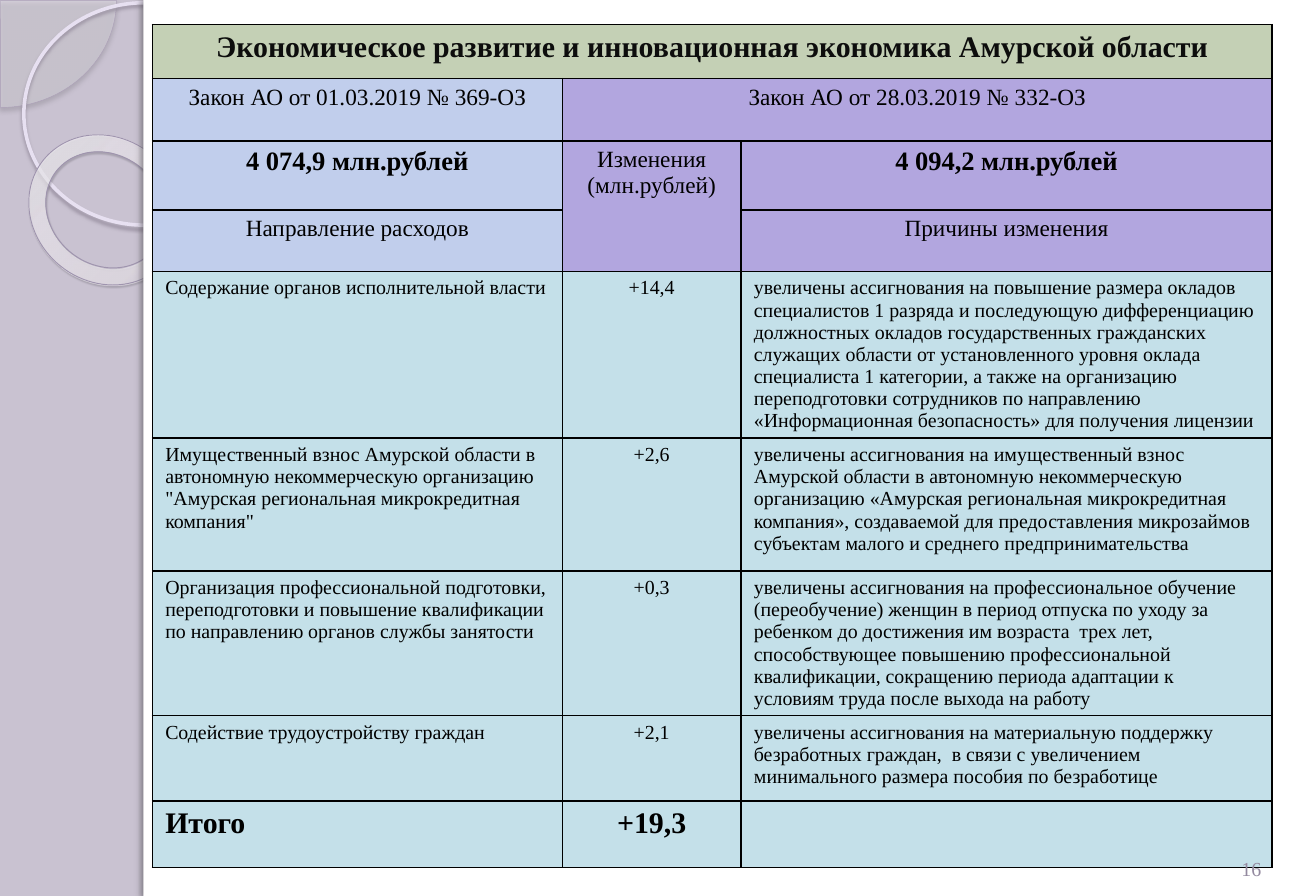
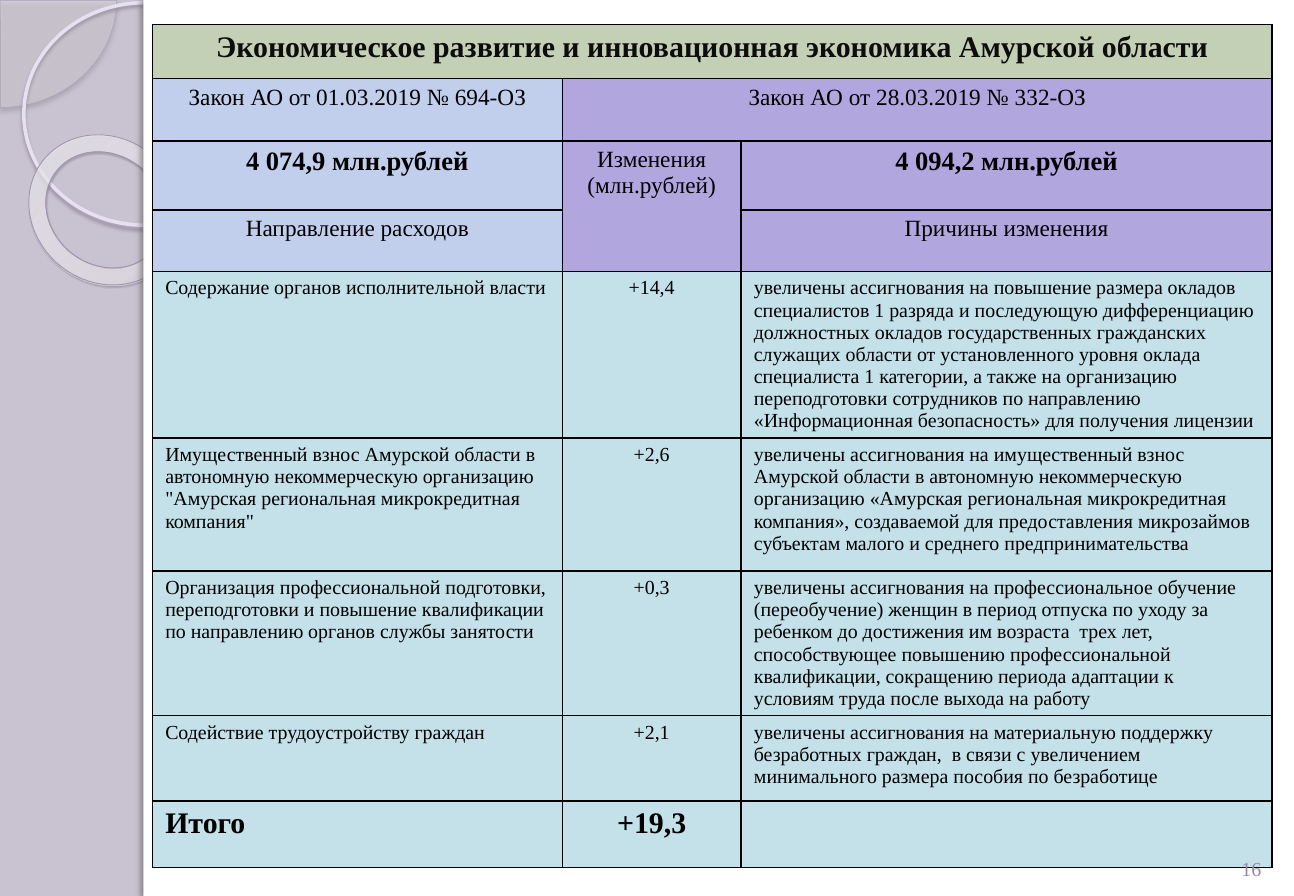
369-ОЗ: 369-ОЗ -> 694-ОЗ (490, 98)
